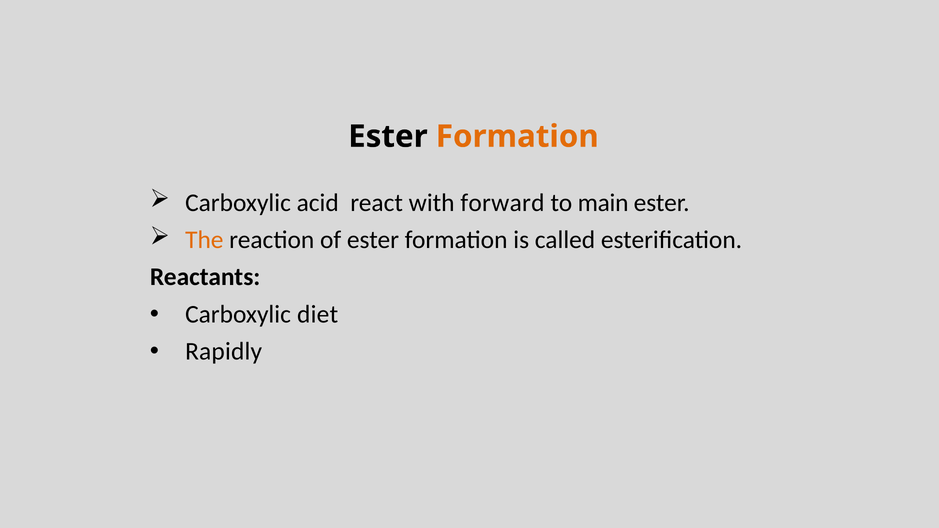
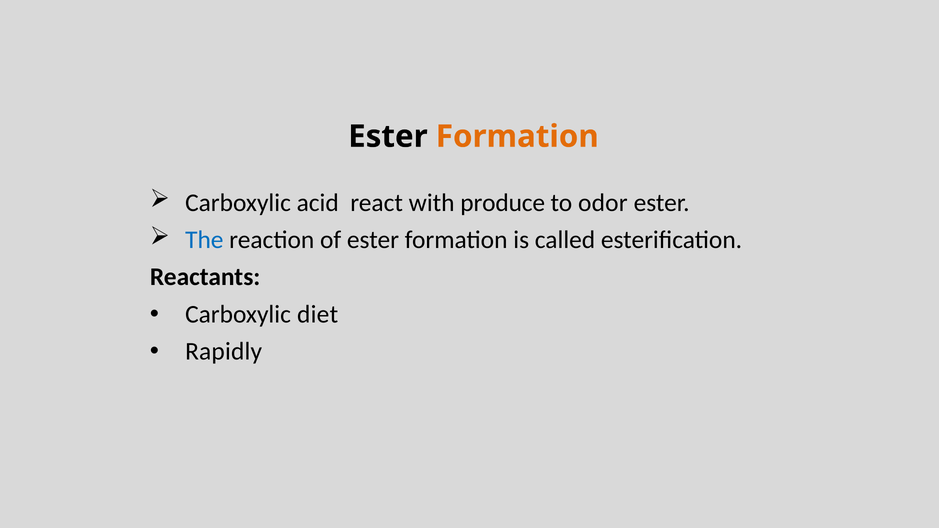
forward: forward -> produce (503, 203)
main: main -> odor (603, 203)
The colour: orange -> blue (204, 240)
